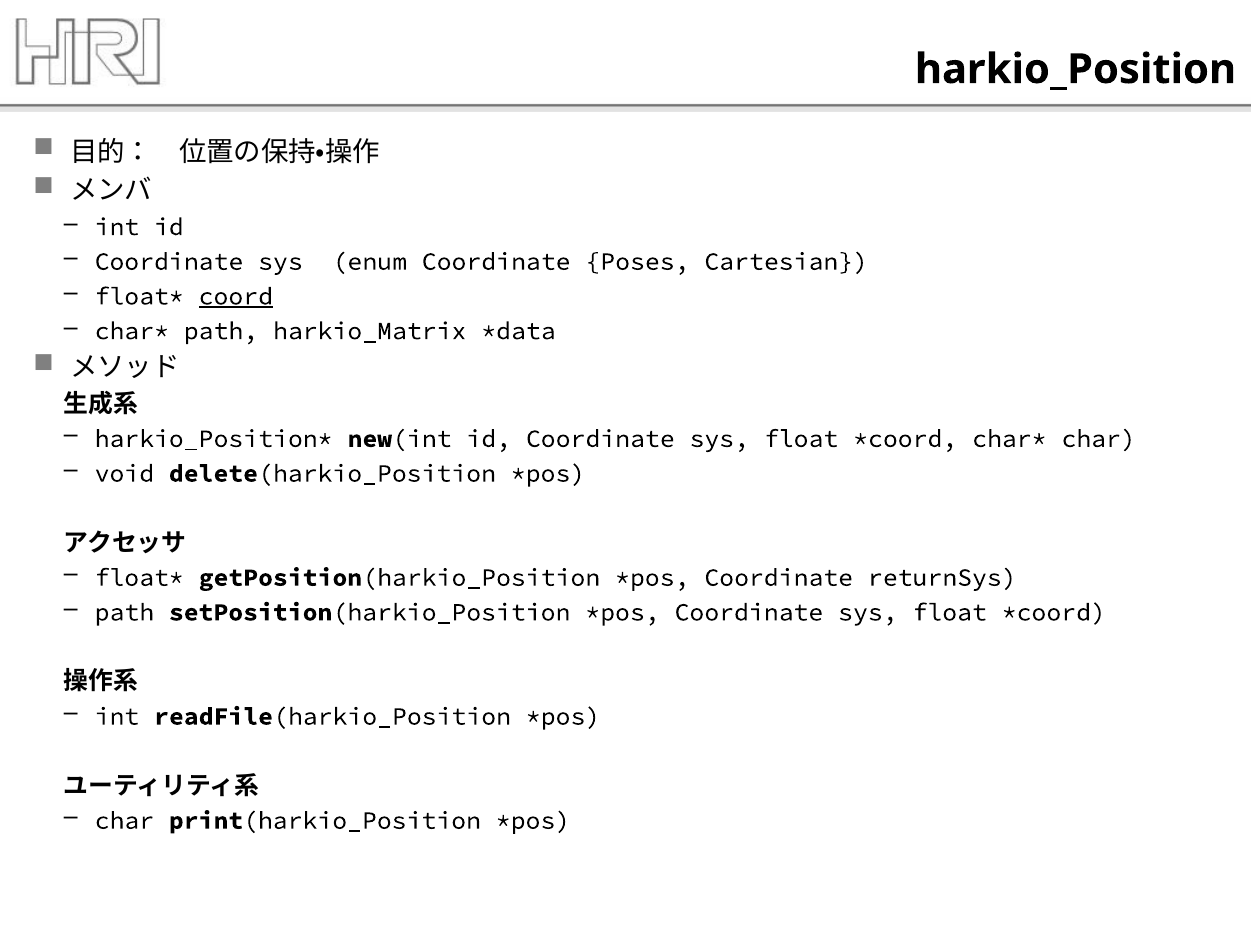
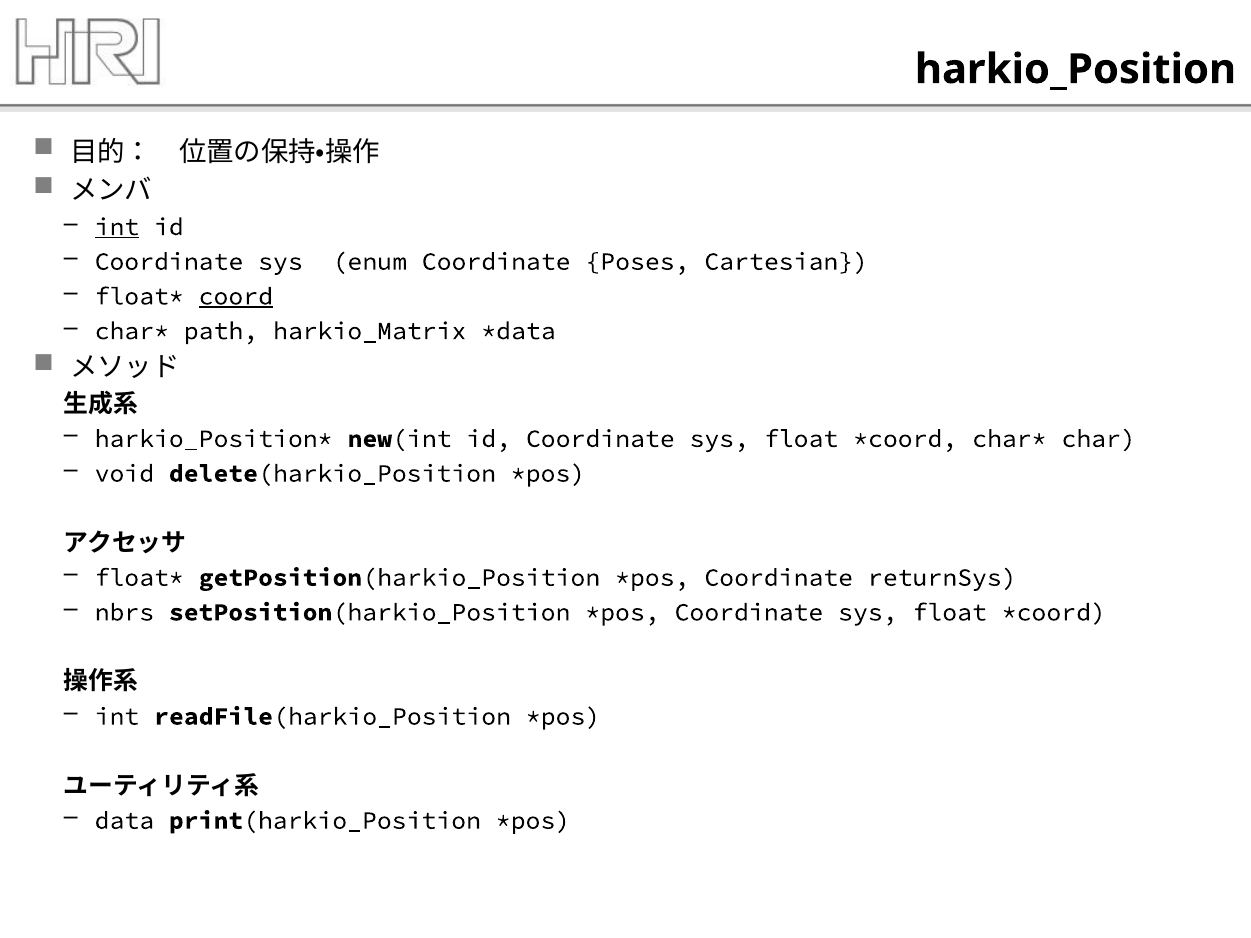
int underline: none -> present (117, 227)
path: path -> nbrs (124, 612)
char: char -> data (124, 821)
